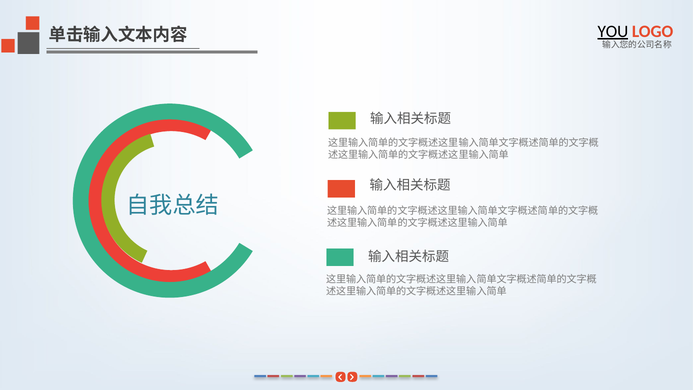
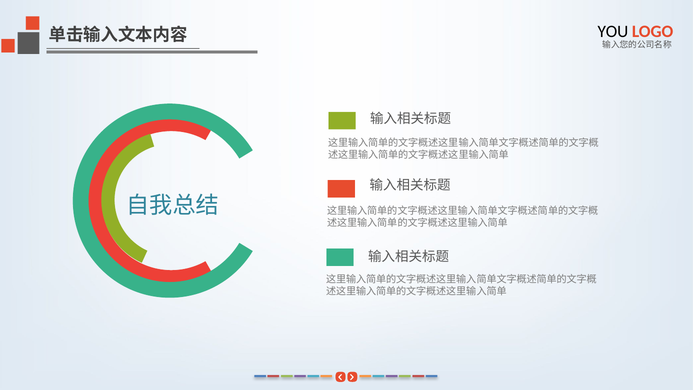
YOU underline: present -> none (613, 31)
